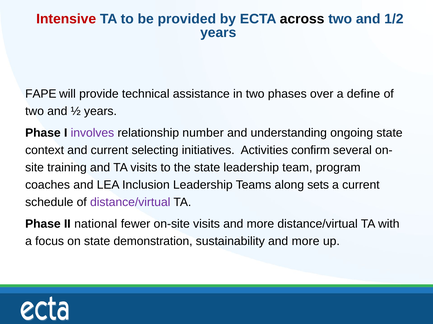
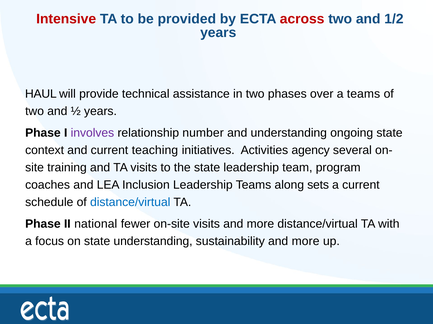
across colour: black -> red (302, 19)
FAPE: FAPE -> HAUL (41, 94)
a define: define -> teams (364, 94)
selecting: selecting -> teaching (155, 151)
confirm: confirm -> agency (311, 151)
distance/virtual colour: purple -> blue (130, 203)
state demonstration: demonstration -> understanding (153, 242)
